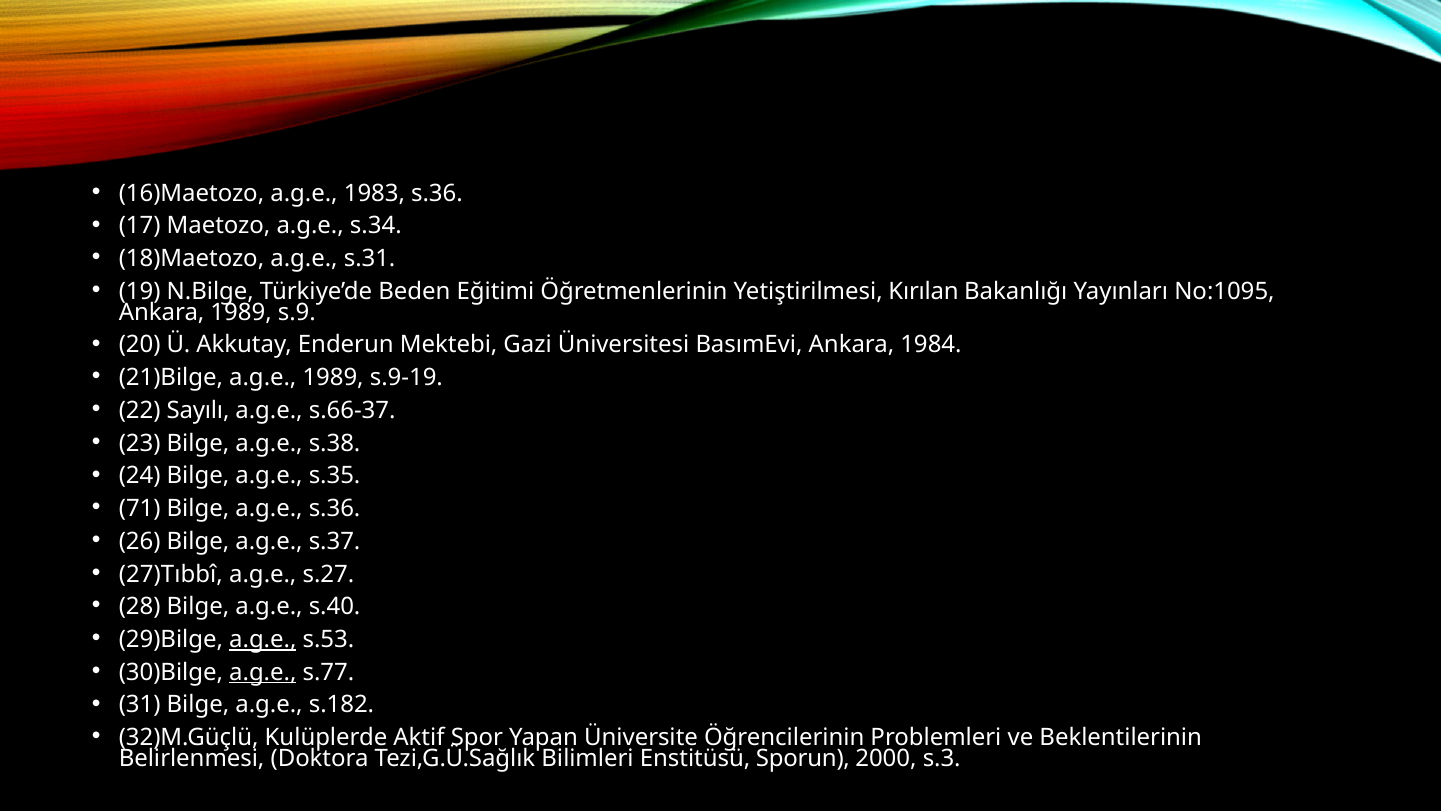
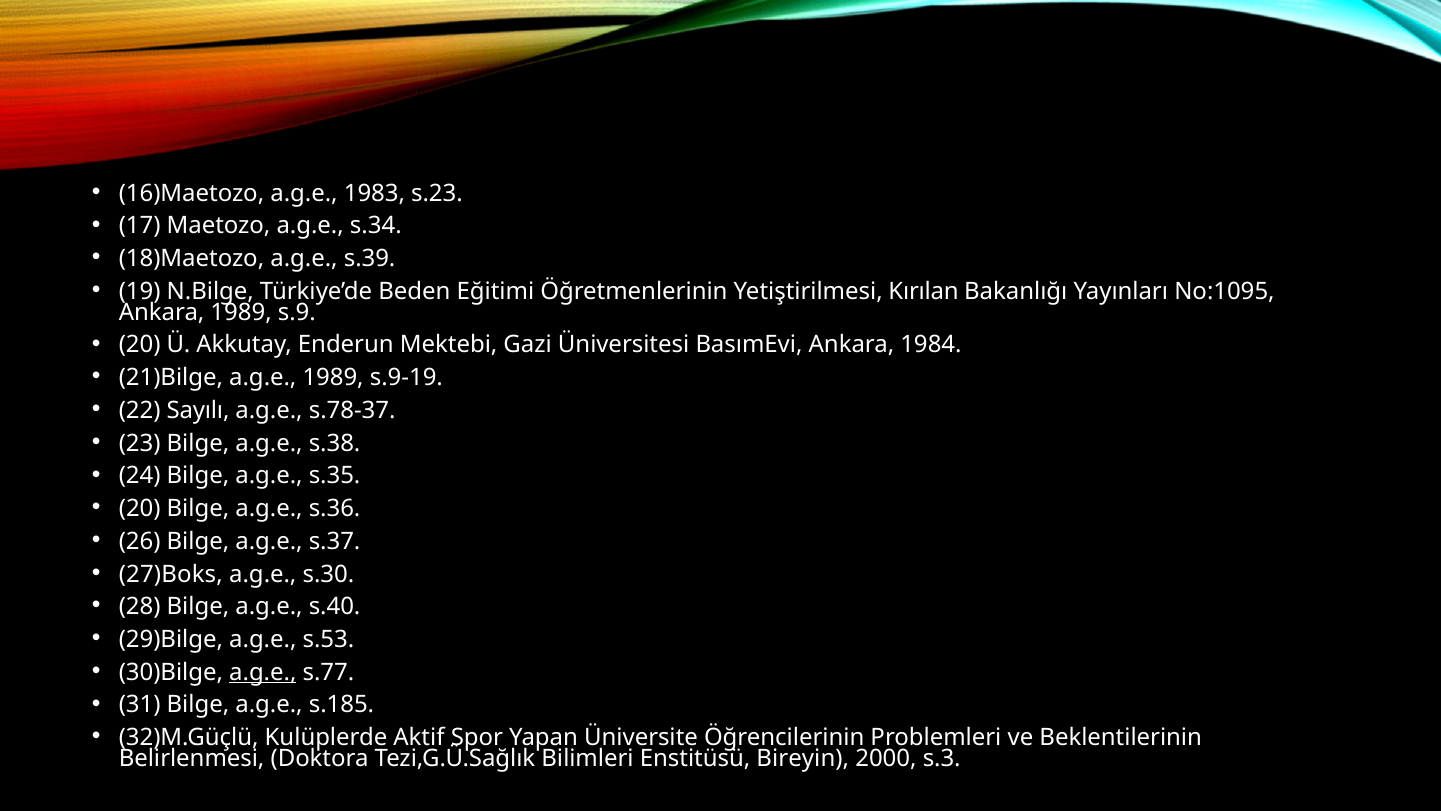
1983 s.36: s.36 -> s.23 (437, 193)
s.31: s.31 -> s.39 (370, 259)
s.66-37: s.66-37 -> s.78-37 (352, 410)
71: 71 -> 20 (140, 508)
27)Tıbbî: 27)Tıbbî -> 27)Boks (171, 574)
s.27: s.27 -> s.30 (328, 574)
a.g.e underline: present -> none (263, 639)
s.182: s.182 -> s.185 (342, 705)
Sporun: Sporun -> Bireyin (803, 758)
